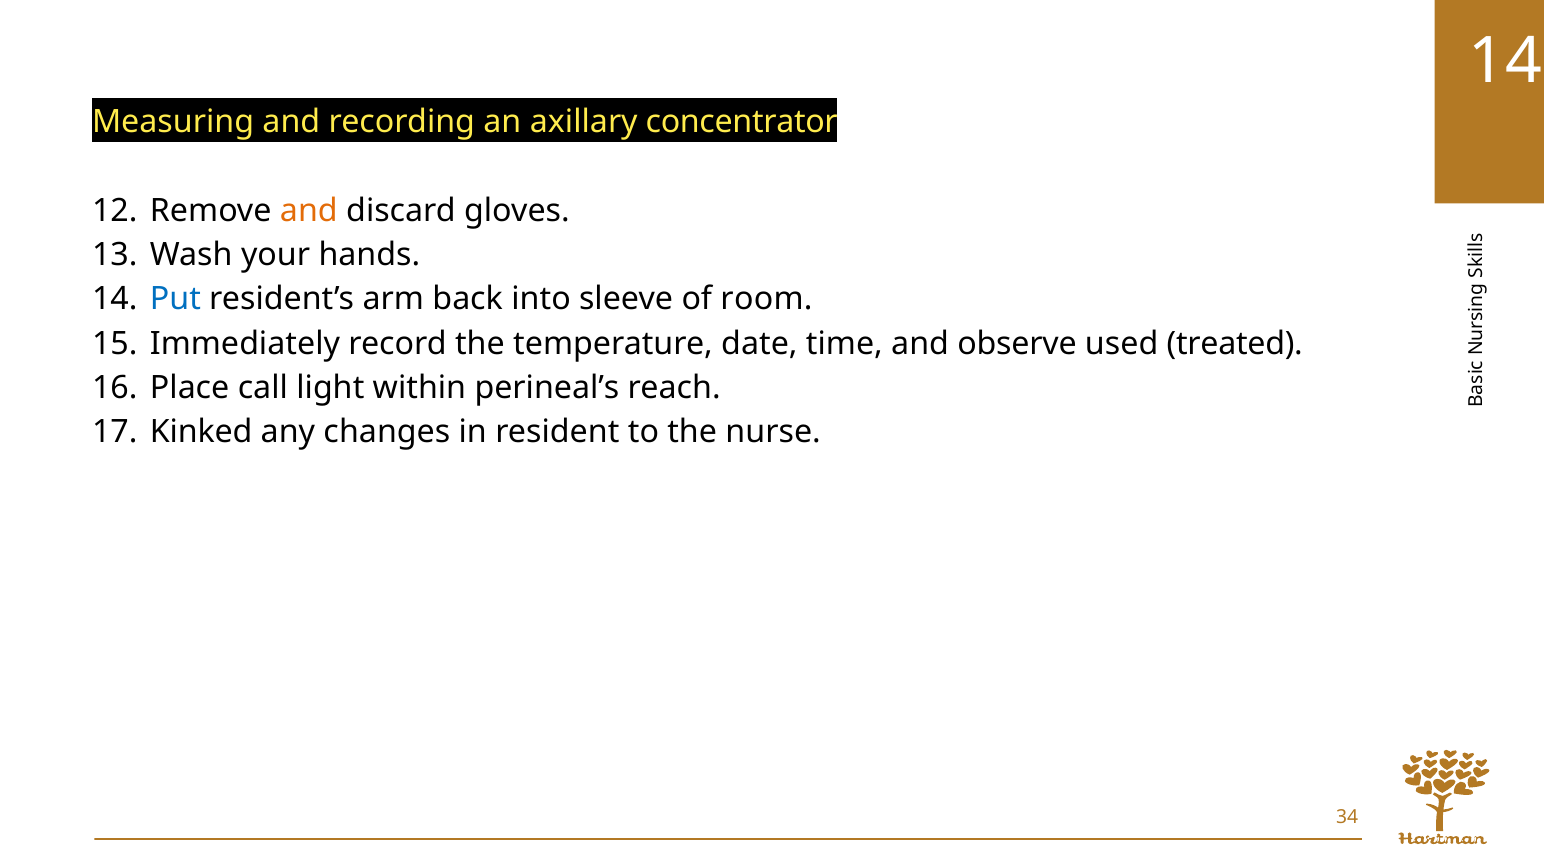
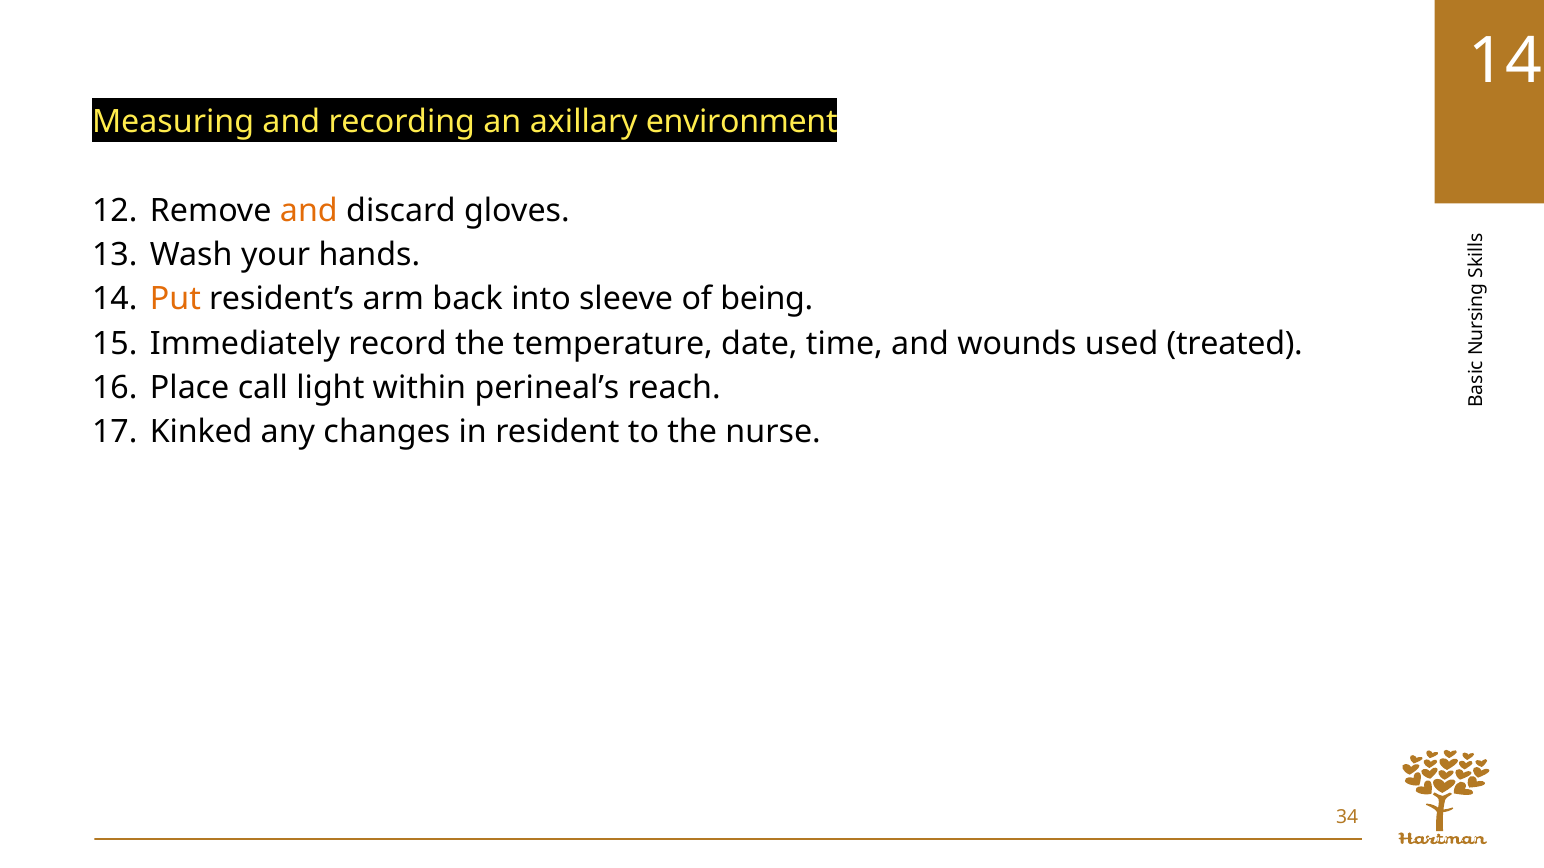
concentrator: concentrator -> environment (742, 122)
Put colour: blue -> orange (175, 299)
room: room -> being (767, 299)
observe: observe -> wounds (1017, 344)
